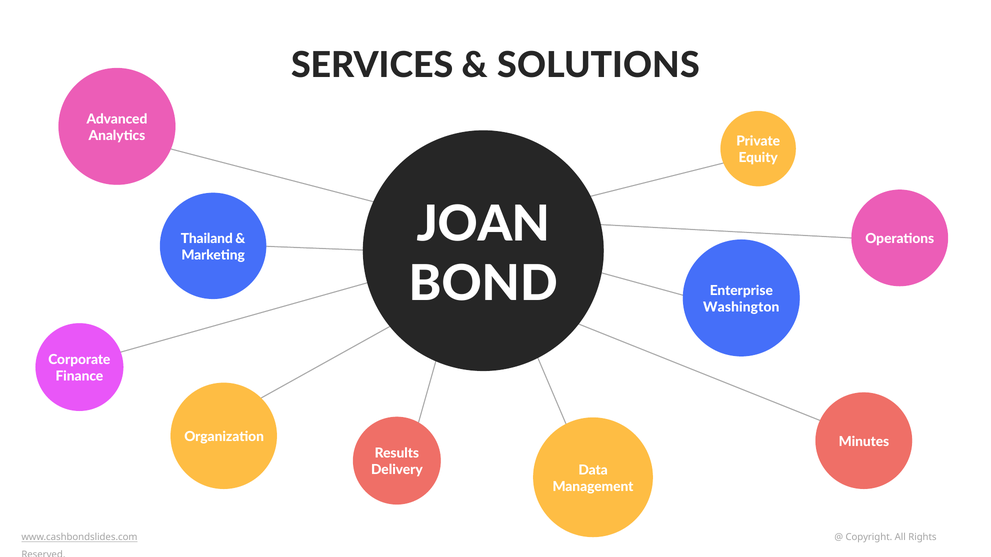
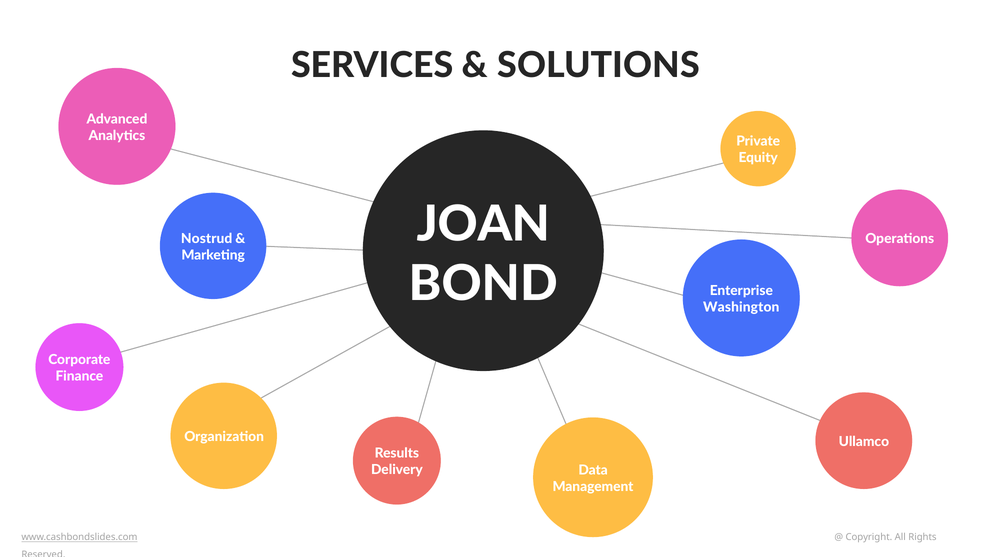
Thailand: Thailand -> Nostrud (207, 239)
Minutes: Minutes -> Ullamco (864, 442)
